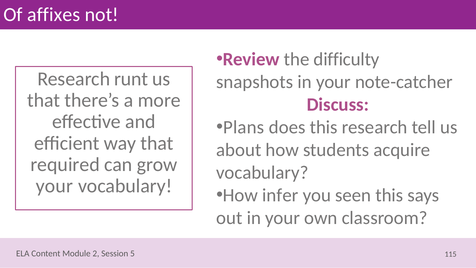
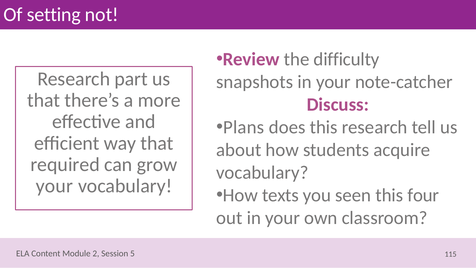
affixes: affixes -> setting (54, 15)
runt: runt -> part (131, 79)
infer: infer -> texts (280, 195)
says: says -> four (423, 195)
